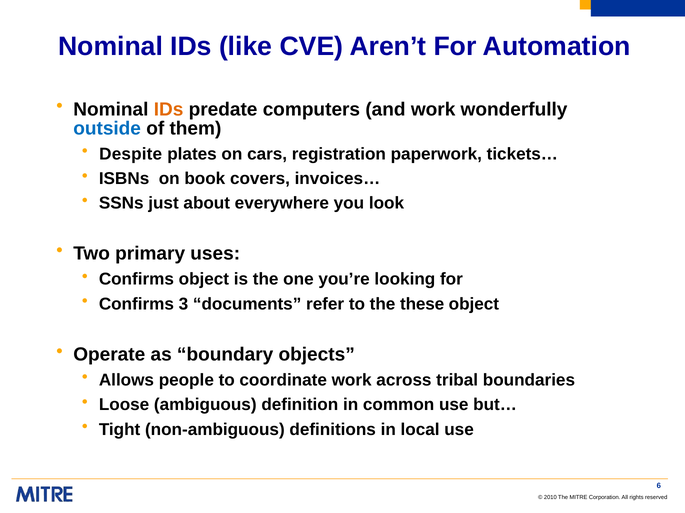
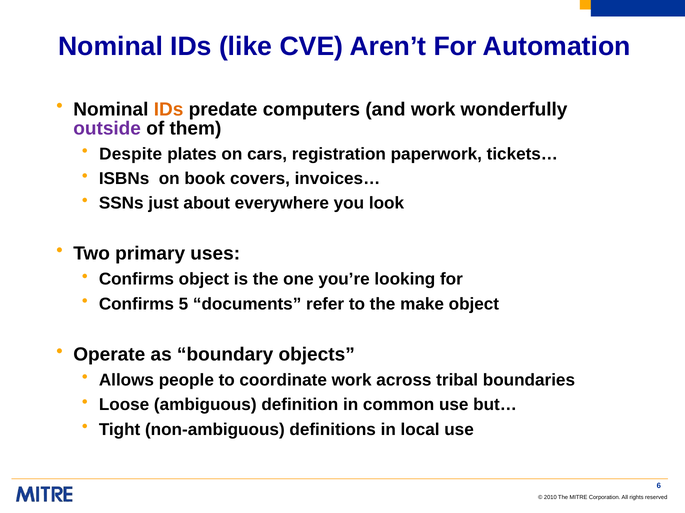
outside colour: blue -> purple (107, 128)
3: 3 -> 5 (183, 304)
these: these -> make (422, 304)
